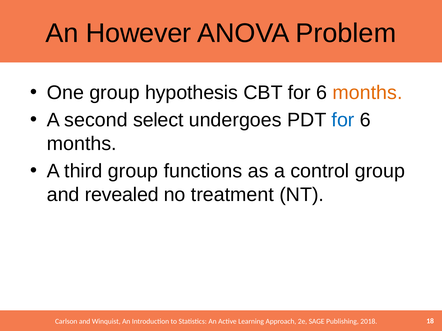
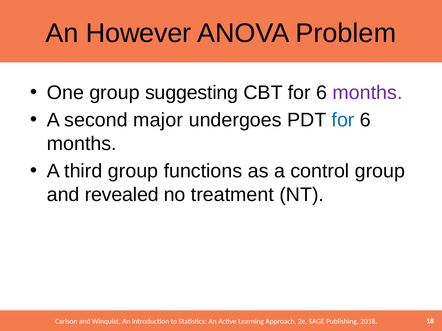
hypothesis: hypothesis -> suggesting (192, 93)
months colour: orange -> purple (368, 93)
select: select -> major (158, 120)
